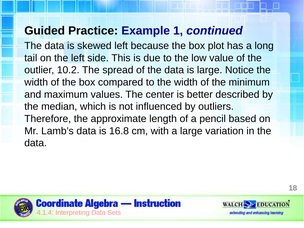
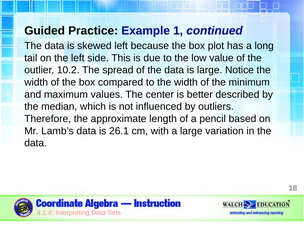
16.8: 16.8 -> 26.1 (119, 131)
